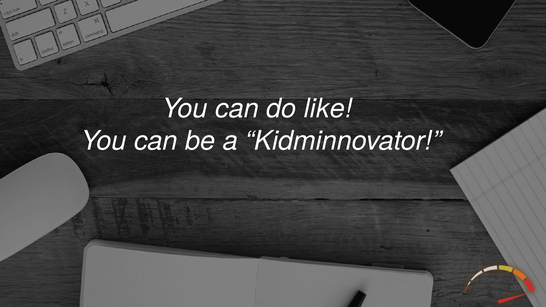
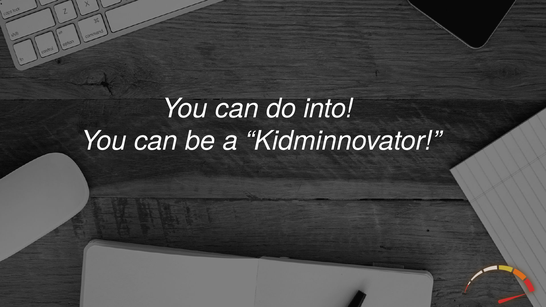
like: like -> into (328, 109)
